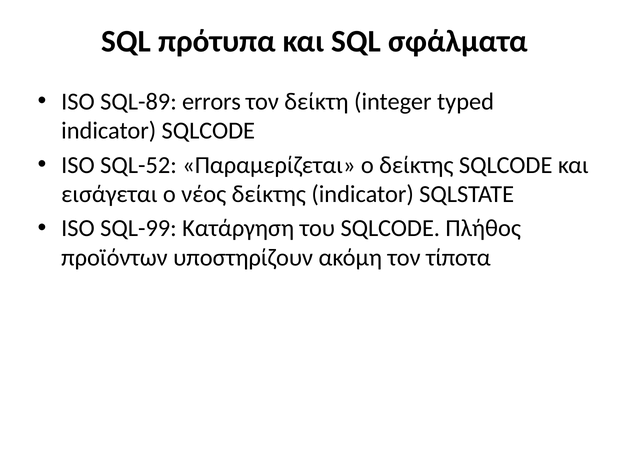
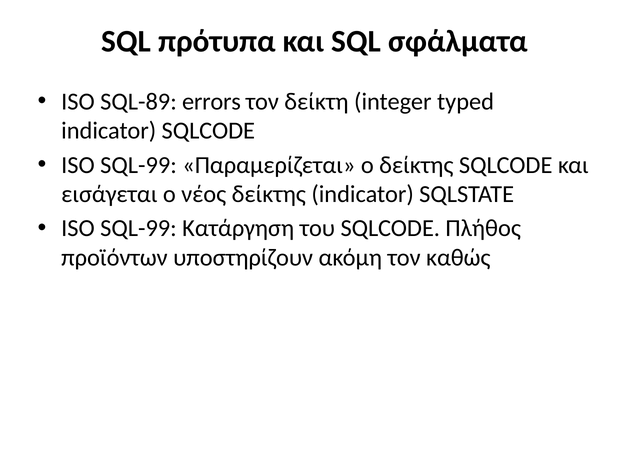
SQL-52: SQL-52 -> SQL-99 (138, 165)
τίποτα: τίποτα -> καθώς (458, 258)
